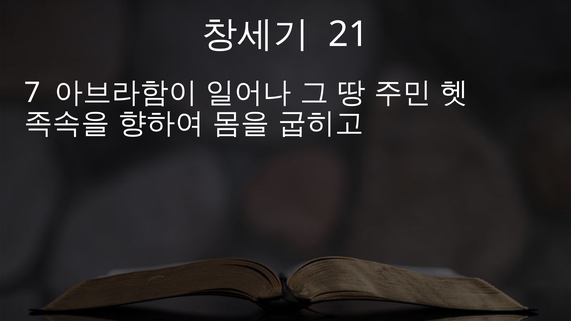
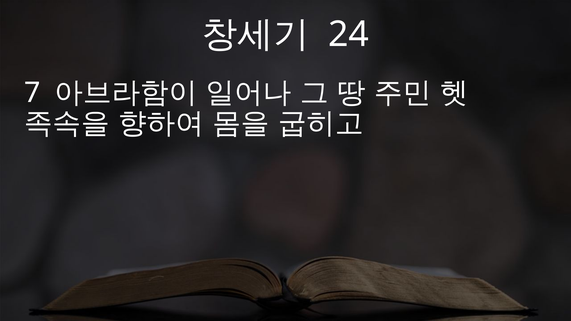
21: 21 -> 24 (349, 34)
